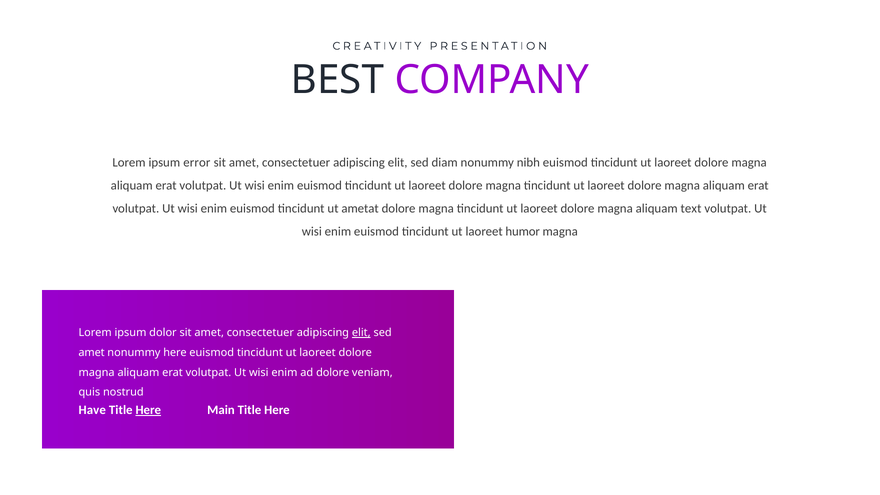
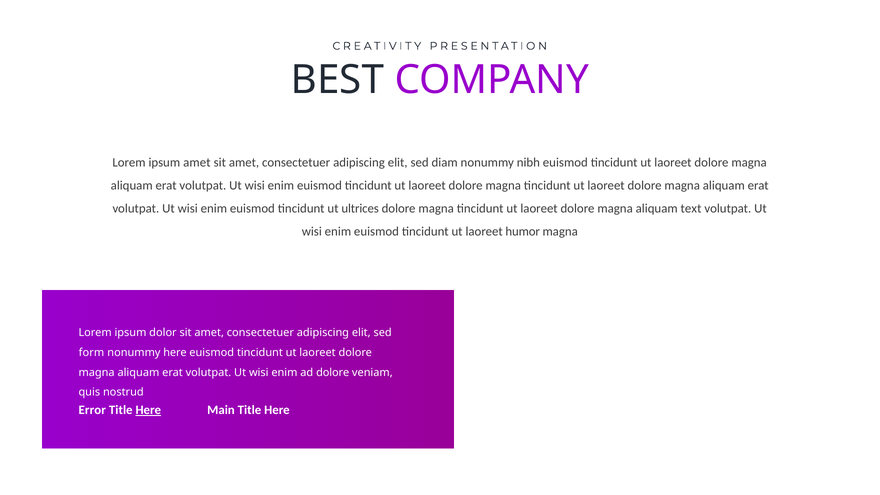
ipsum error: error -> amet (197, 162)
ametat: ametat -> ultrices (360, 208)
elit underline: present -> none (361, 333)
amet: amet -> form (91, 353)
Have: Have -> Error (92, 410)
